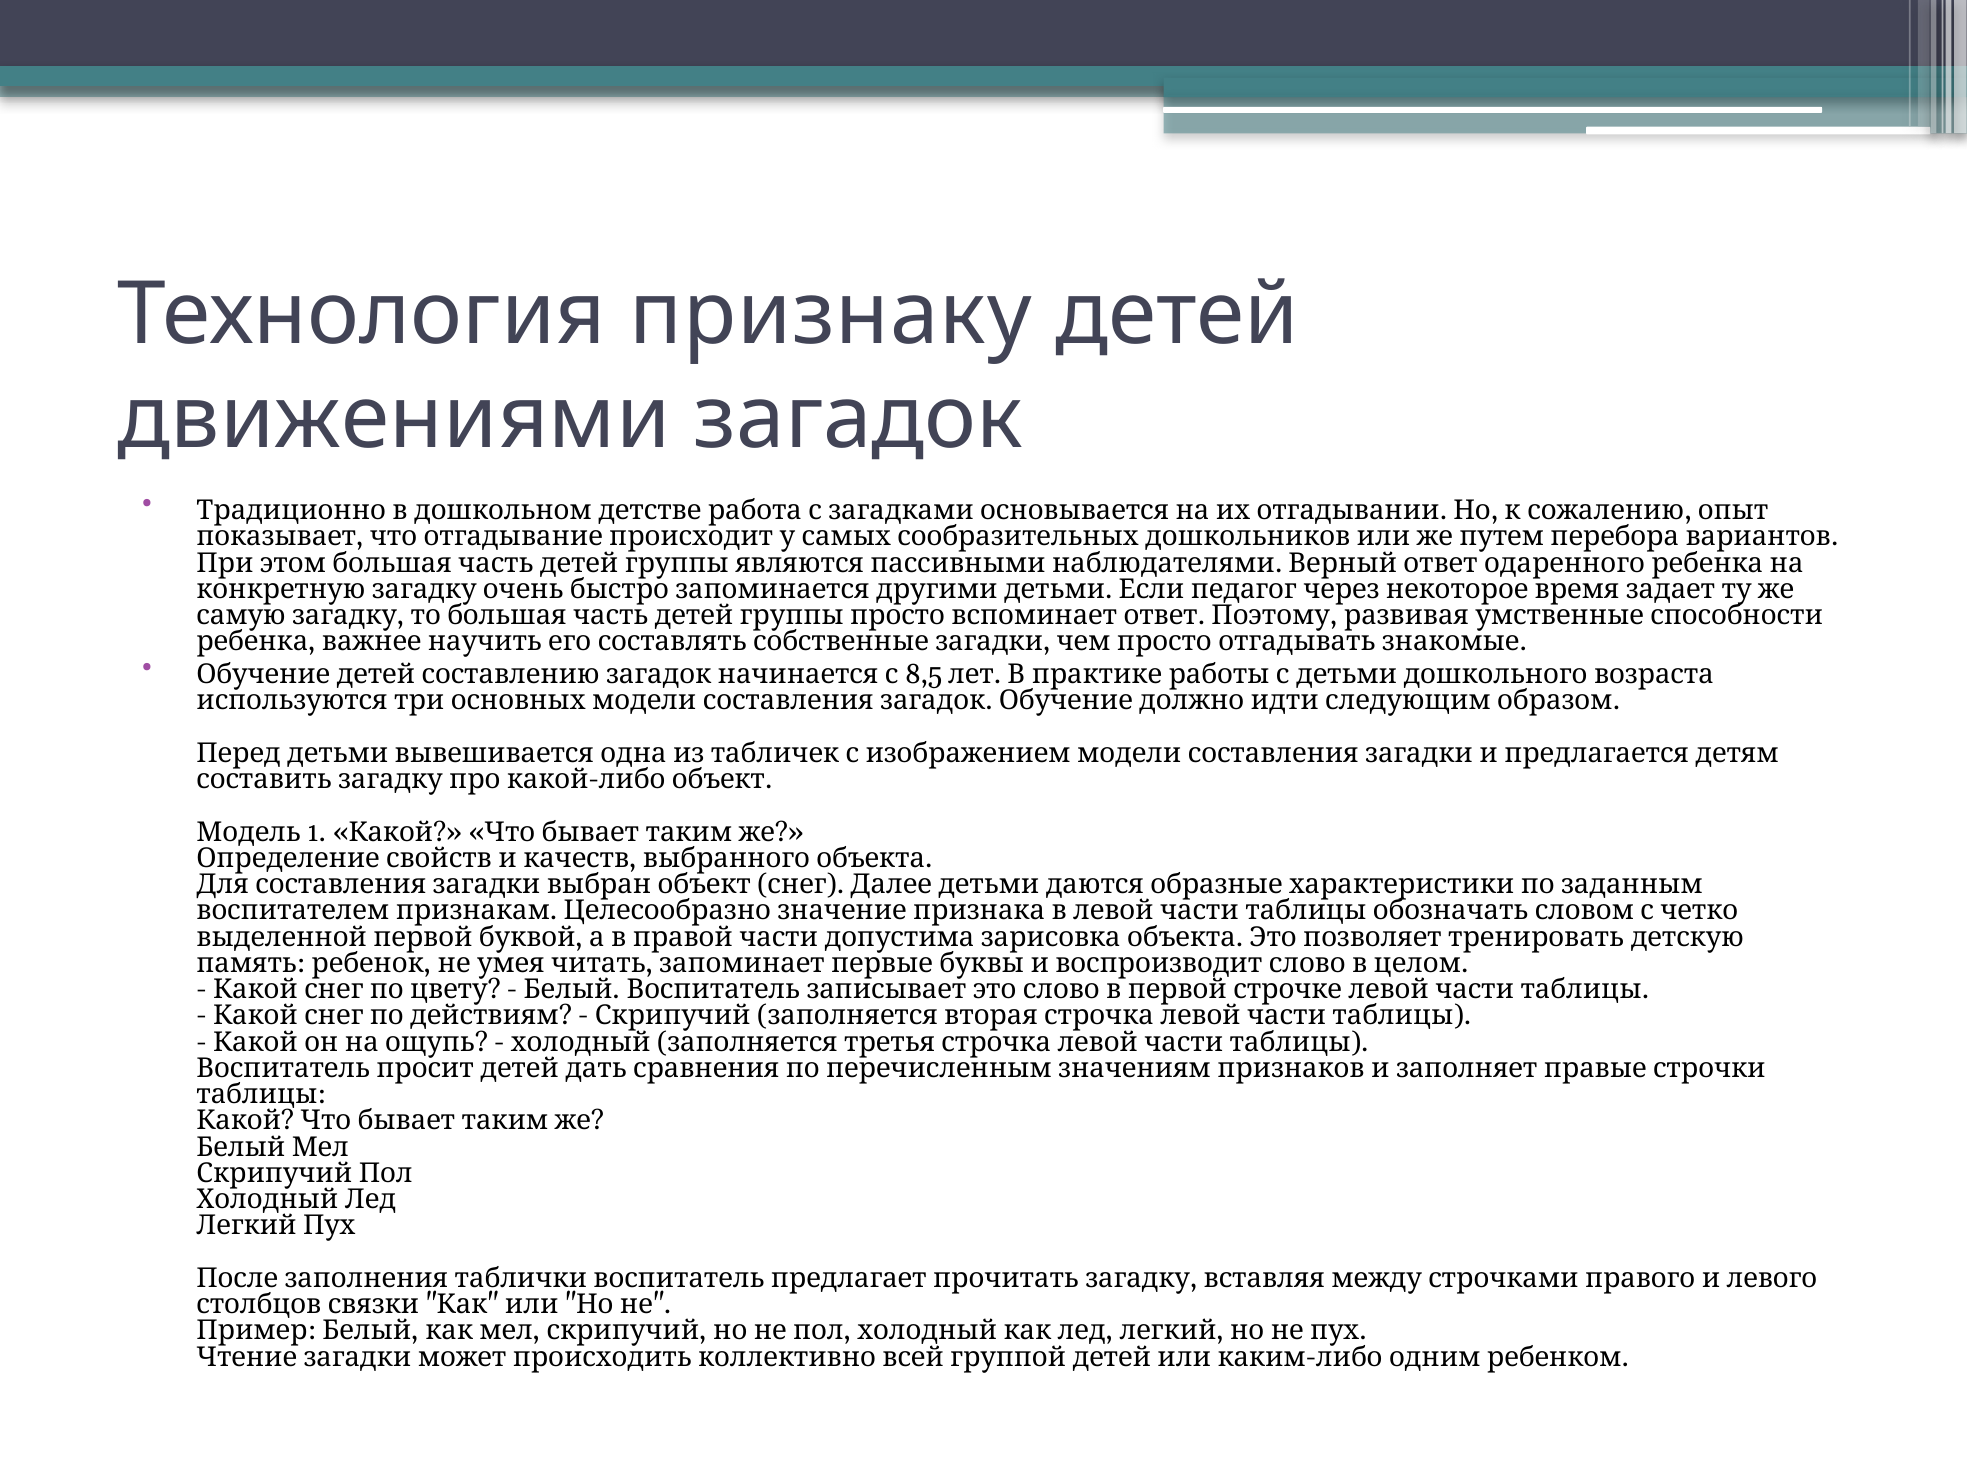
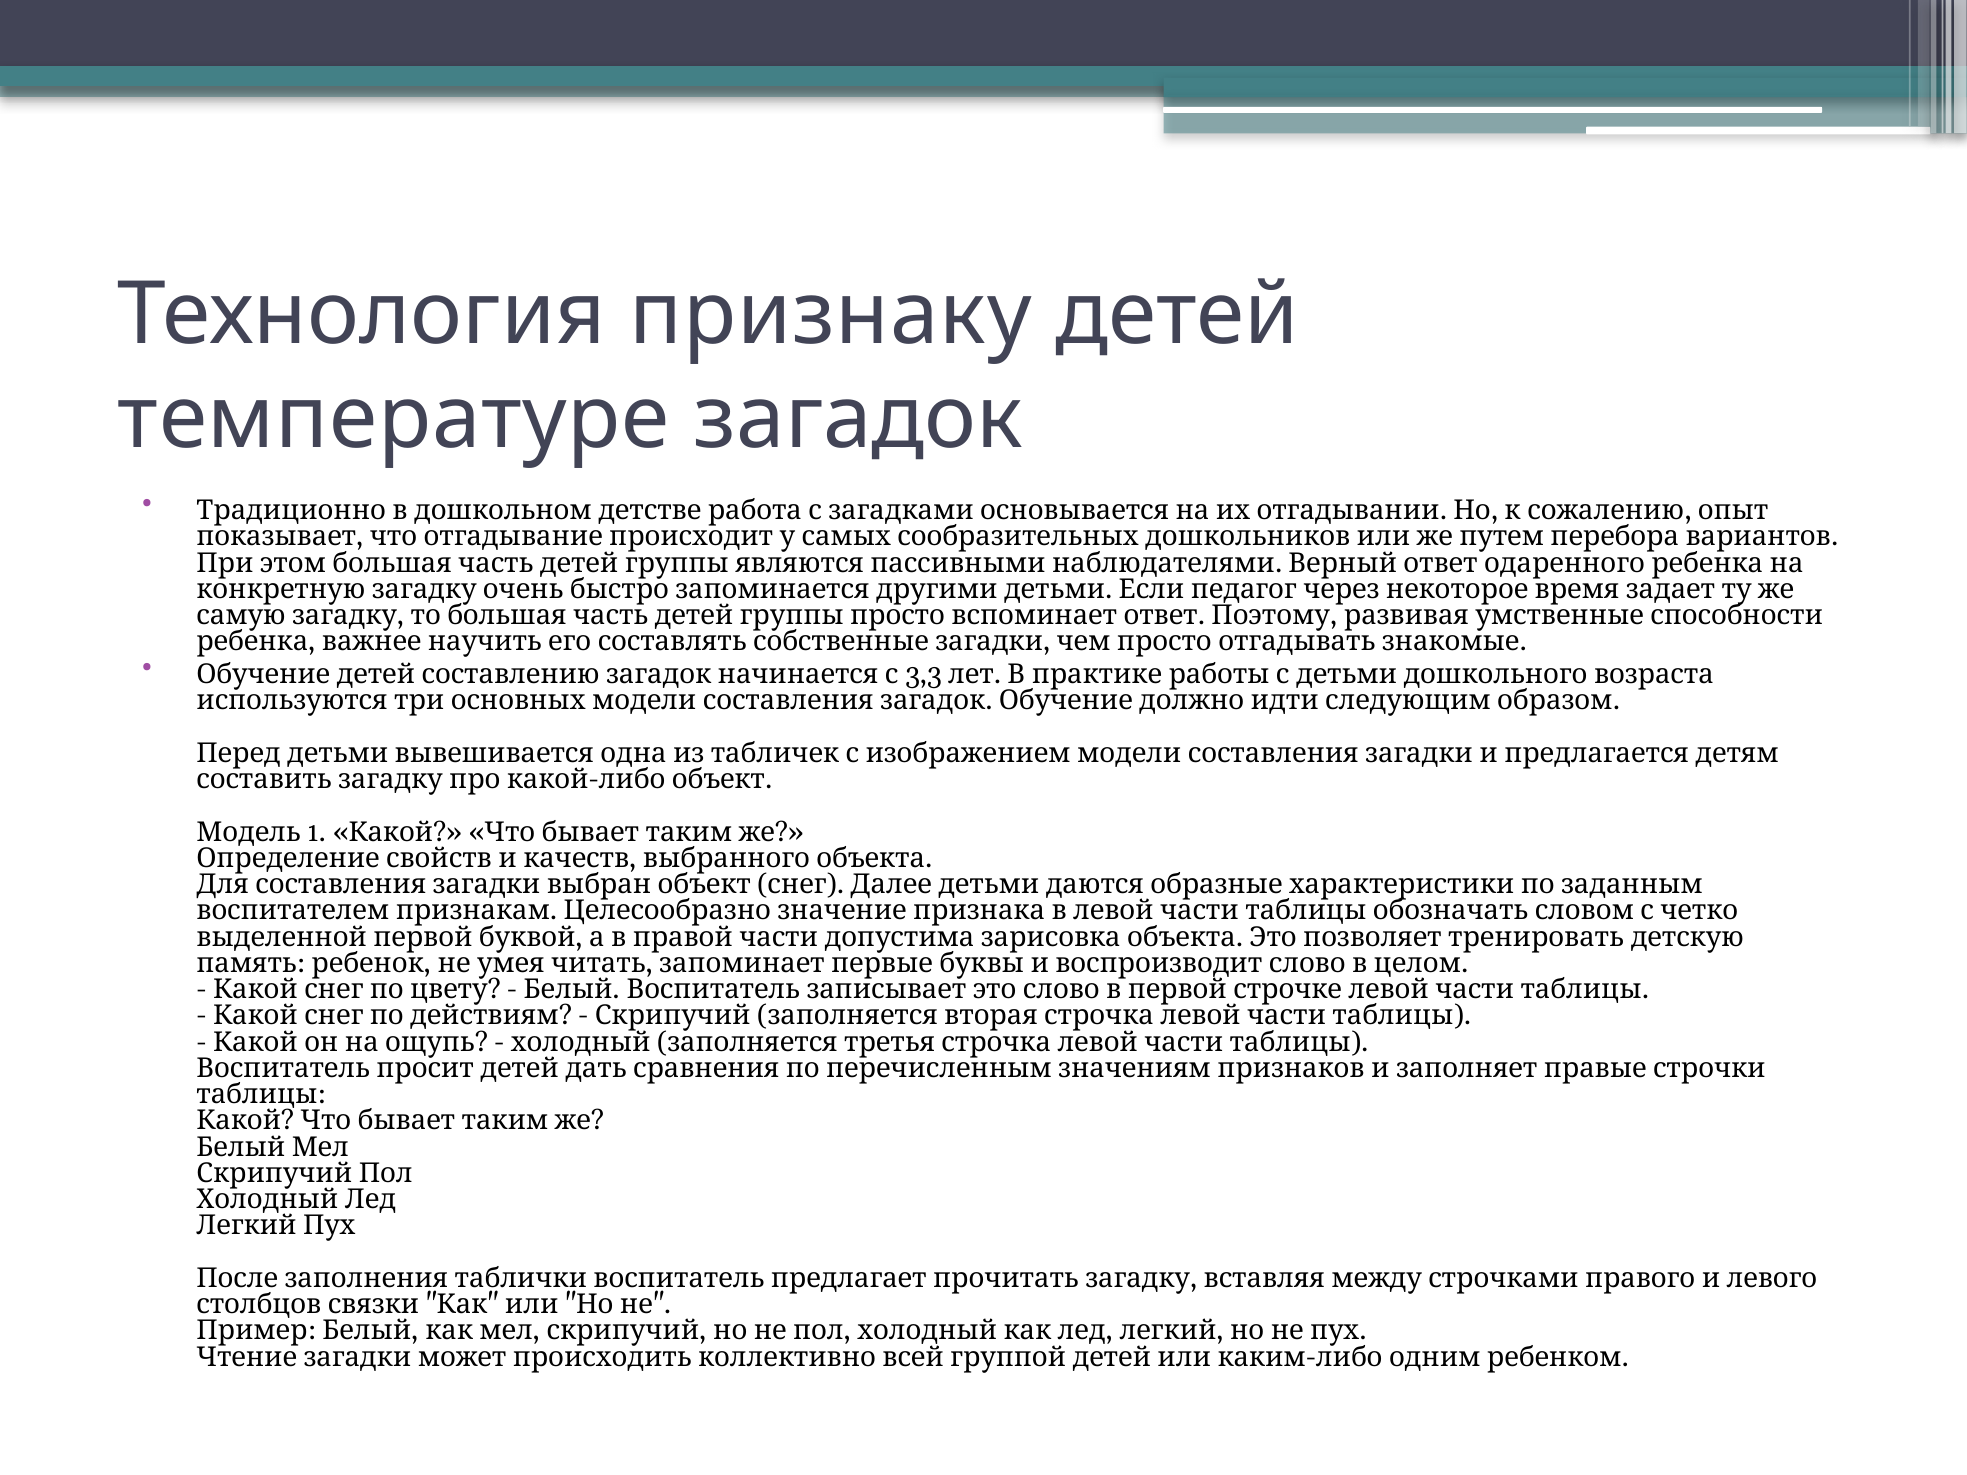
движениями: движениями -> температуре (394, 419)
8,5: 8,5 -> 3,3 (924, 675)
